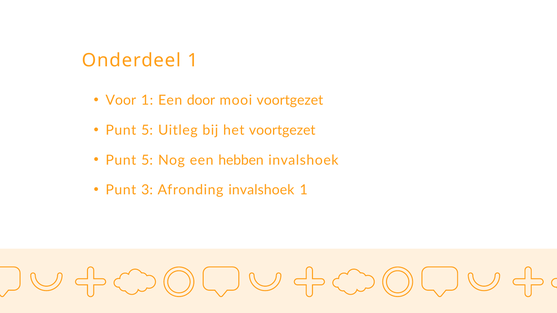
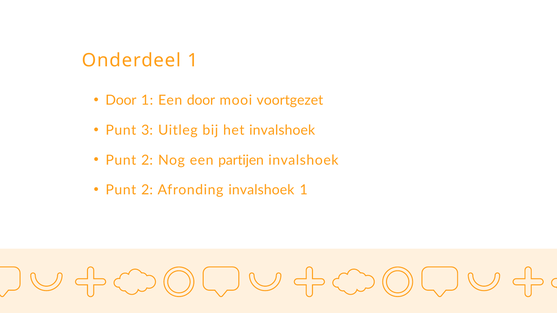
Voor: Voor -> Door (121, 100)
5: 5 -> 3 (147, 130)
het voortgezet: voortgezet -> invalshoek (282, 130)
5: 5 -> 2 (147, 160)
hebben: hebben -> partijen (241, 160)
3: 3 -> 2 (147, 190)
